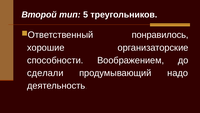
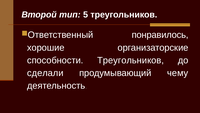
способности Воображением: Воображением -> Треугольников (131, 60)
надо: надо -> чему (178, 73)
